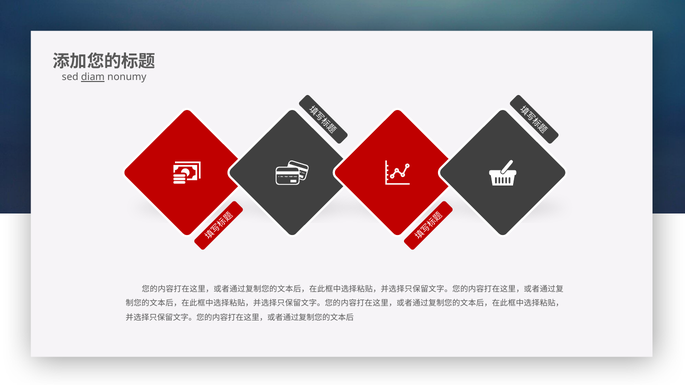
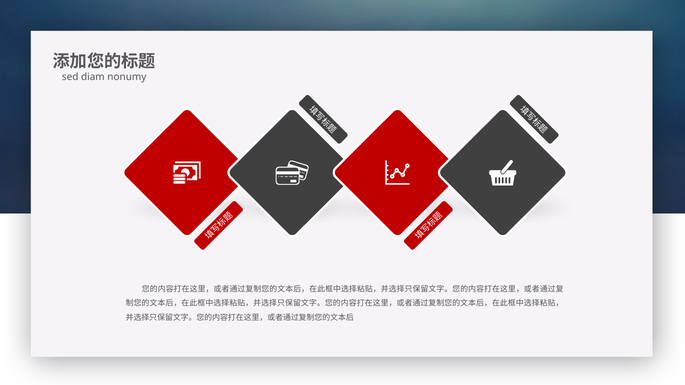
diam underline: present -> none (93, 77)
